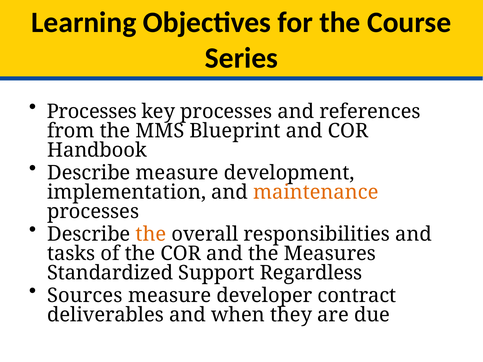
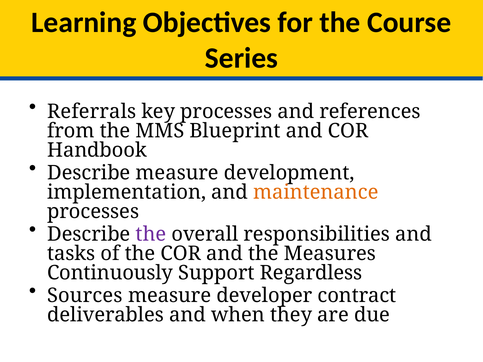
Processes: Processes -> Referrals (92, 112)
the colour: orange -> purple (151, 234)
Standardized: Standardized -> Continuously (110, 273)
